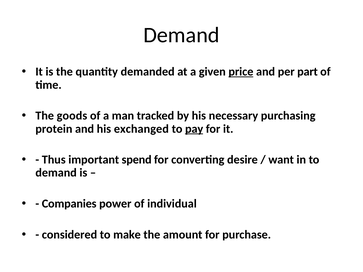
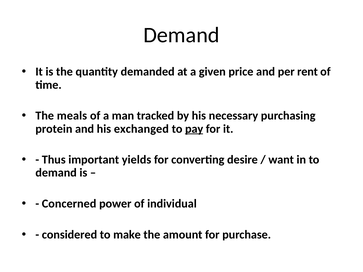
price underline: present -> none (241, 72)
part: part -> rent (308, 72)
goods: goods -> meals (72, 116)
spend: spend -> yields (137, 160)
Companies: Companies -> Concerned (69, 204)
